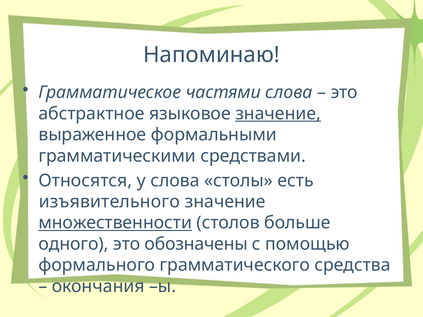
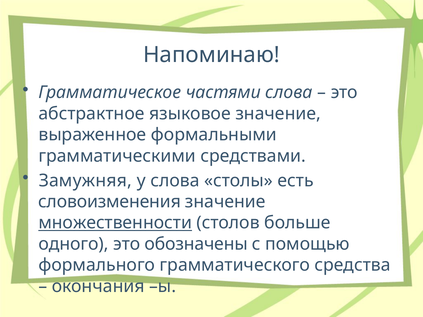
значение underline: present -> none (278, 114)
Относятся: Относятся -> Замужняя (85, 181)
изъявительного: изъявительного -> словоизменения (109, 202)
